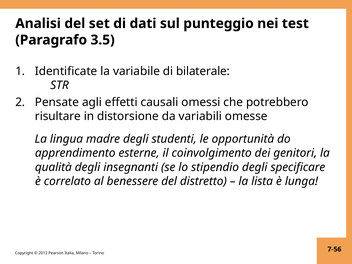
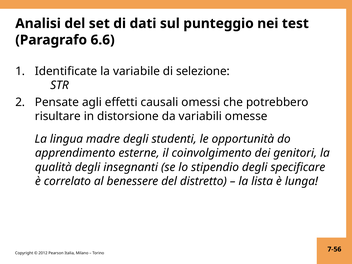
3.5: 3.5 -> 6.6 (103, 40)
bilaterale: bilaterale -> selezione (203, 71)
